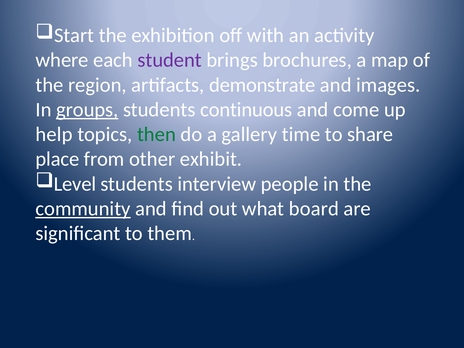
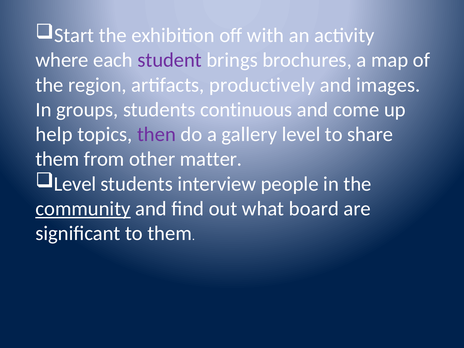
demonstrate: demonstrate -> productively (262, 85)
groups underline: present -> none (87, 110)
then colour: green -> purple (157, 134)
gallery time: time -> level (301, 134)
place: place -> them (57, 159)
exhibit: exhibit -> matter (211, 159)
